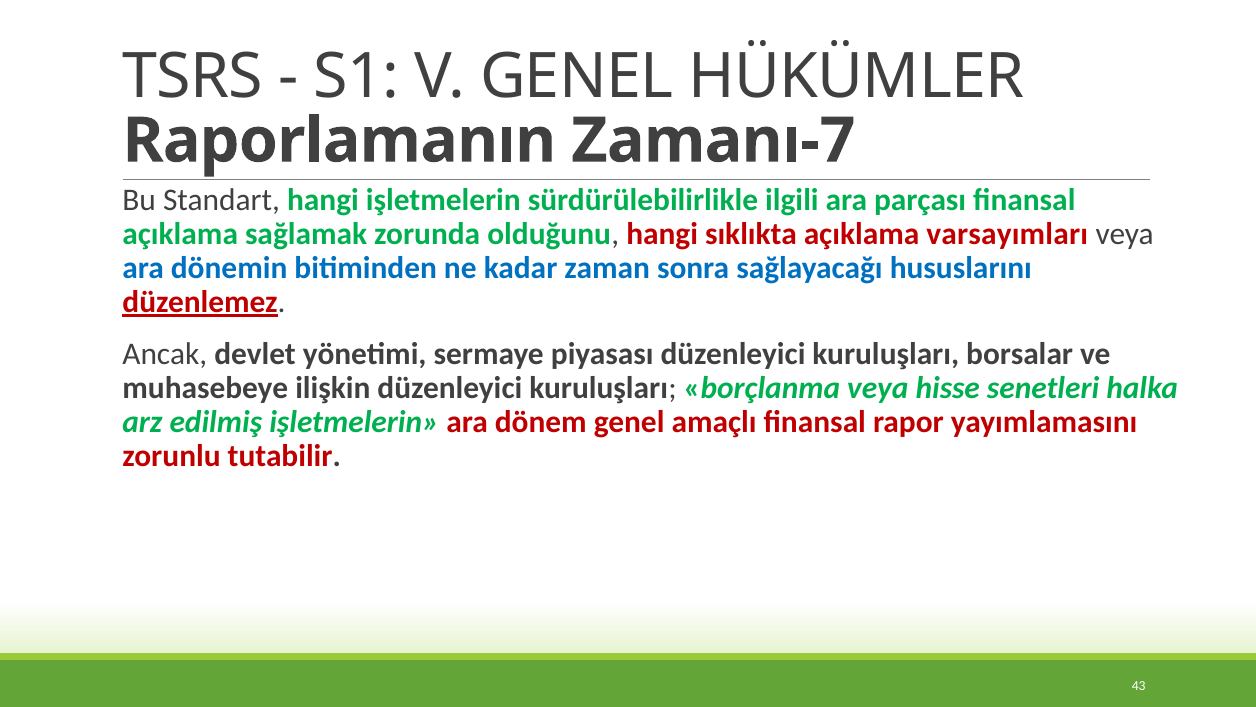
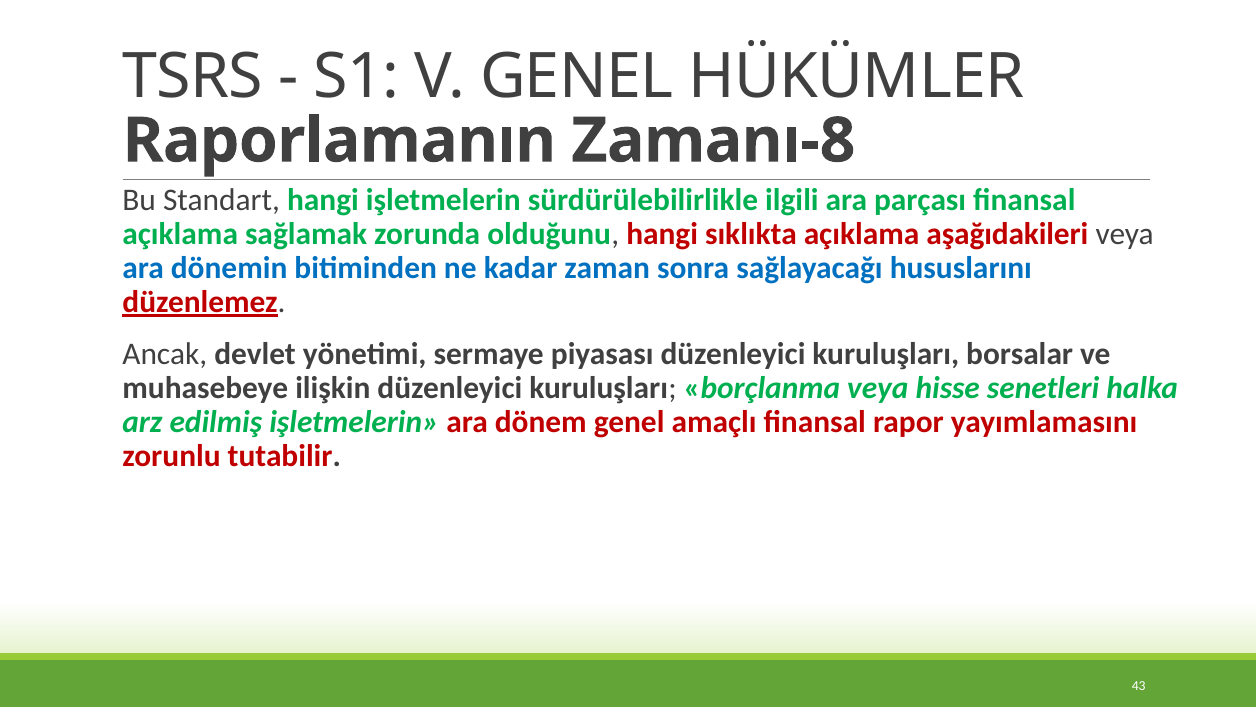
Zamanı-7: Zamanı-7 -> Zamanı-8 (713, 141)
varsayımları: varsayımları -> aşağıdakileri (1007, 234)
